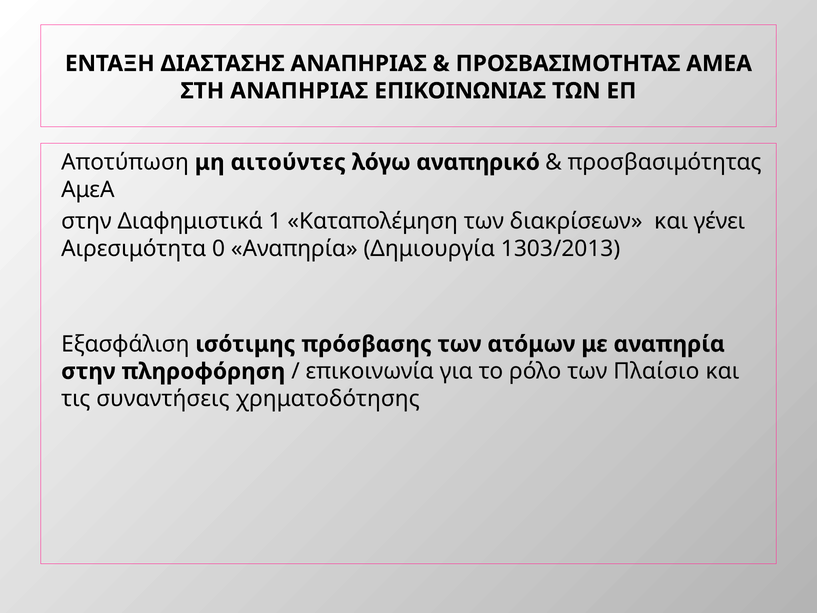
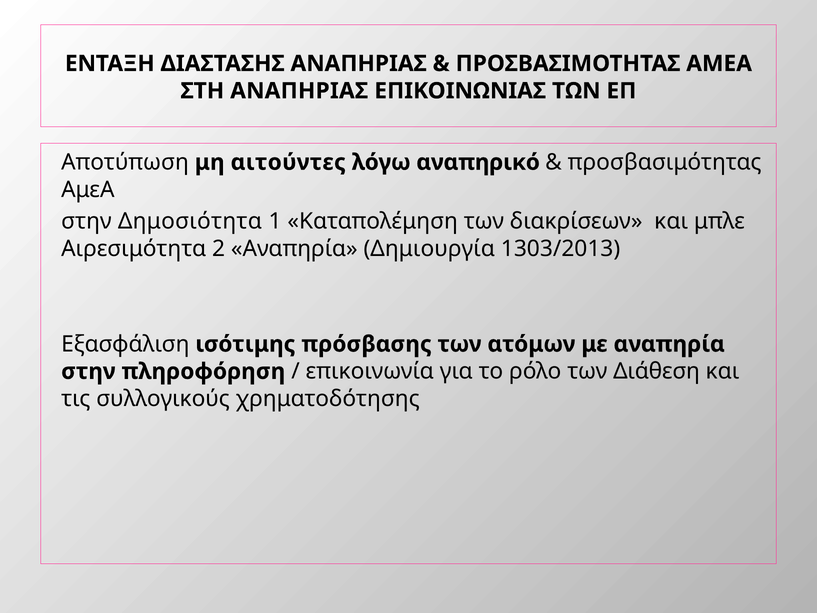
Διαφημιστικά: Διαφημιστικά -> Δημοσιότητα (190, 221)
γένει: γένει -> μπλε (719, 221)
0: 0 -> 2 (219, 249)
Πλαίσιο: Πλαίσιο -> Διάθεση (657, 371)
συναντήσεις: συναντήσεις -> συλλογικούς (163, 399)
